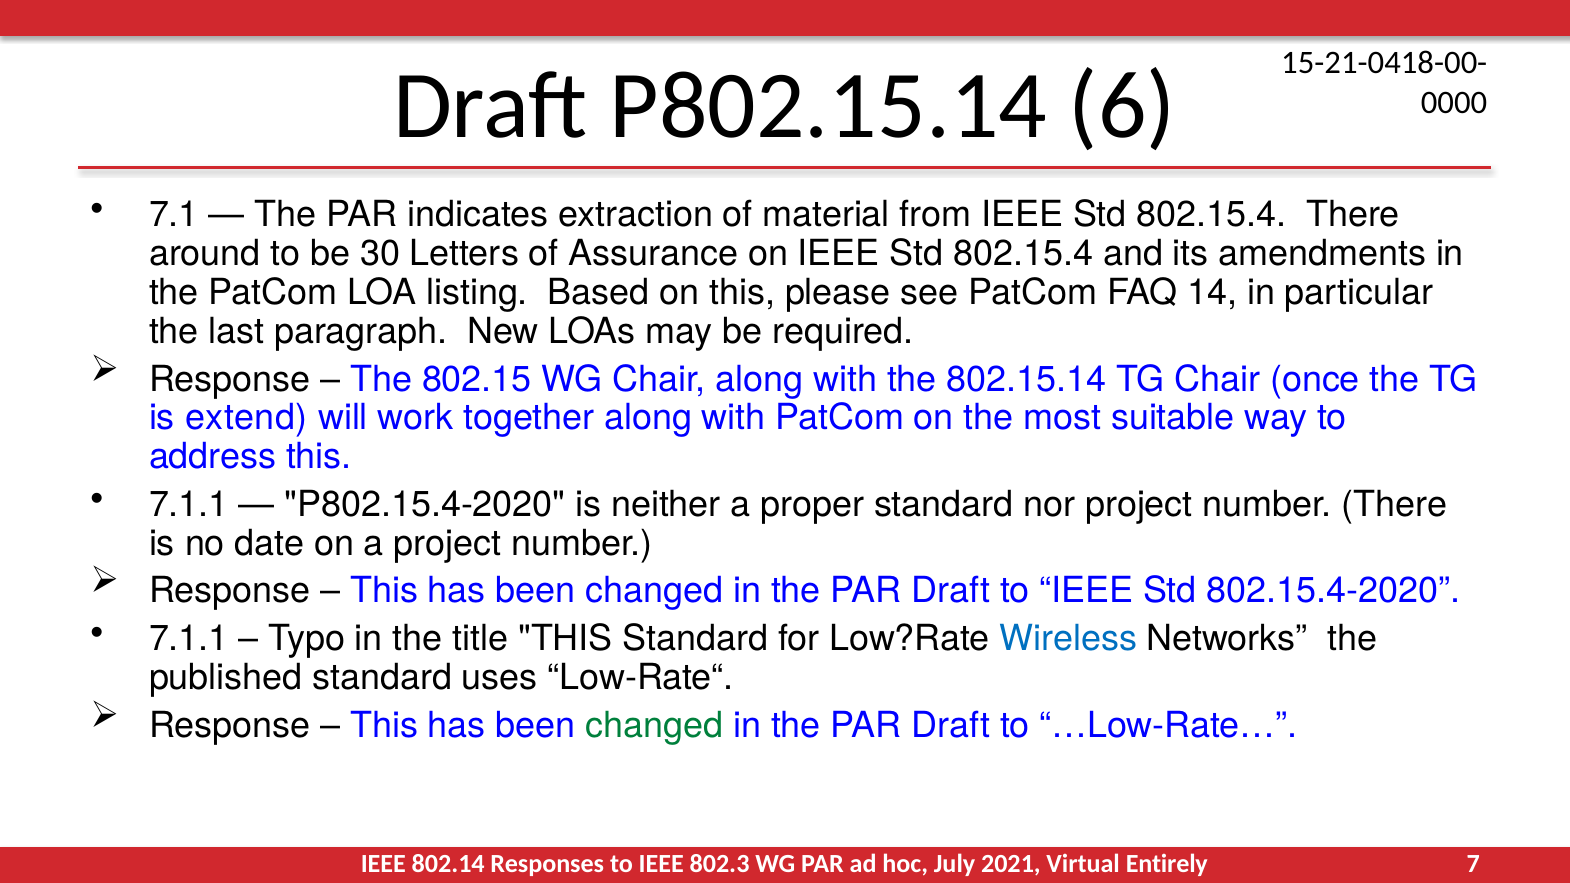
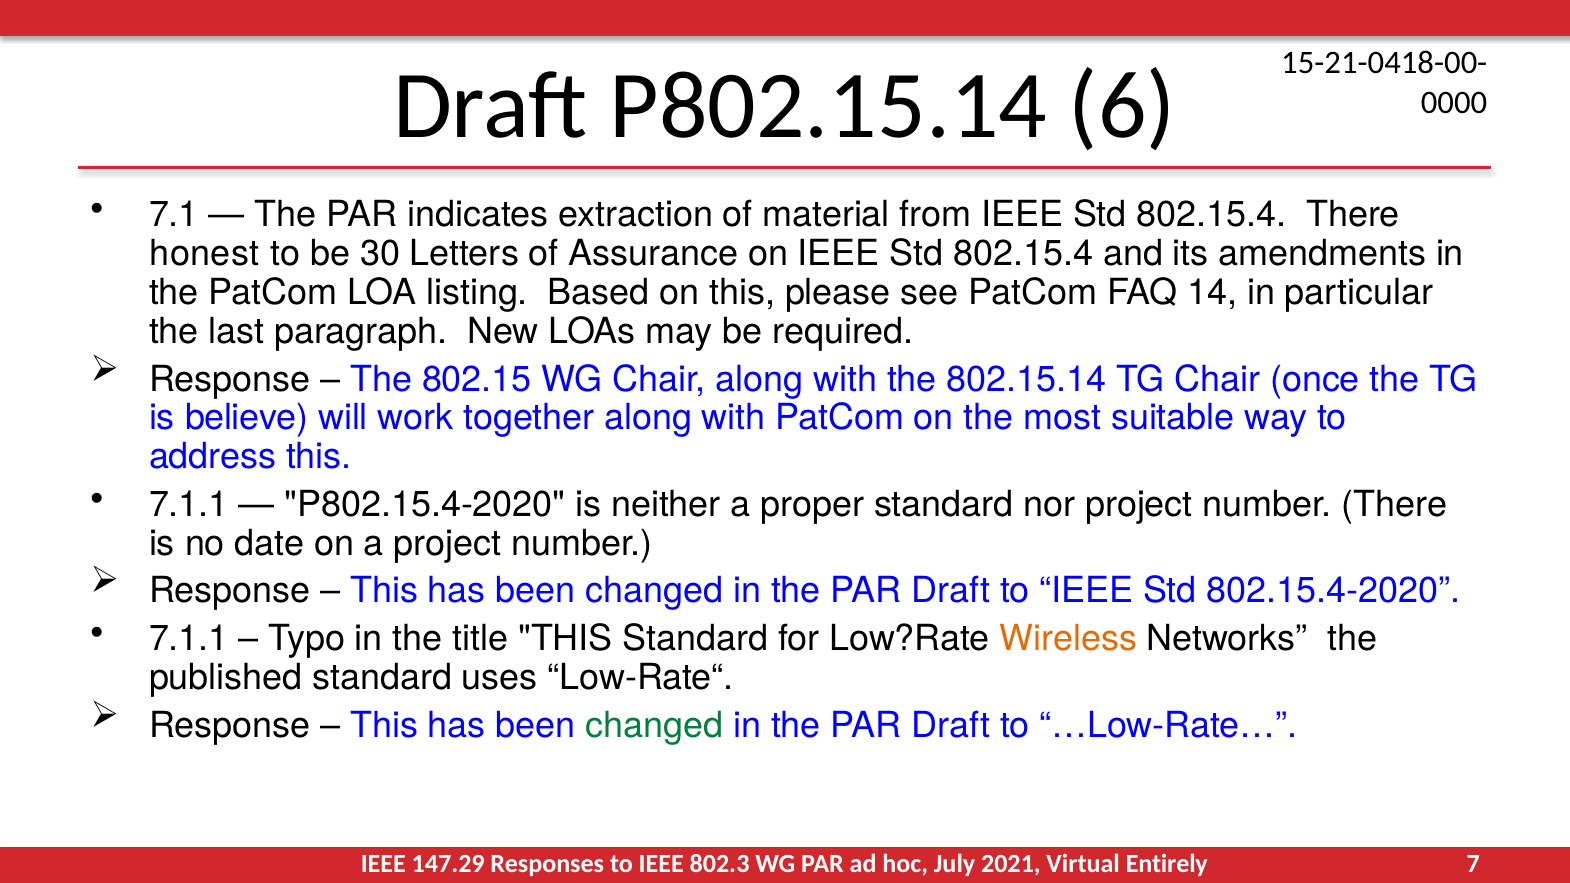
around: around -> honest (205, 254)
extend: extend -> believe (247, 418)
Wireless colour: blue -> orange (1068, 639)
802.14: 802.14 -> 147.29 (448, 864)
